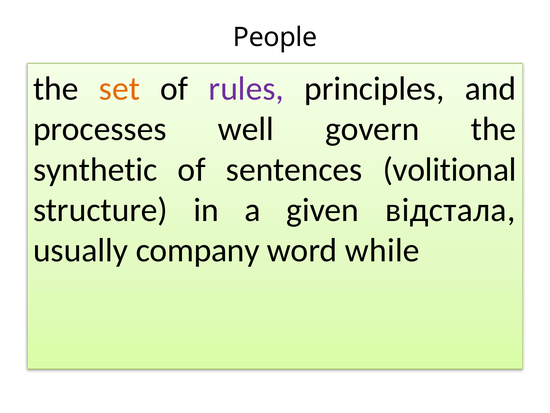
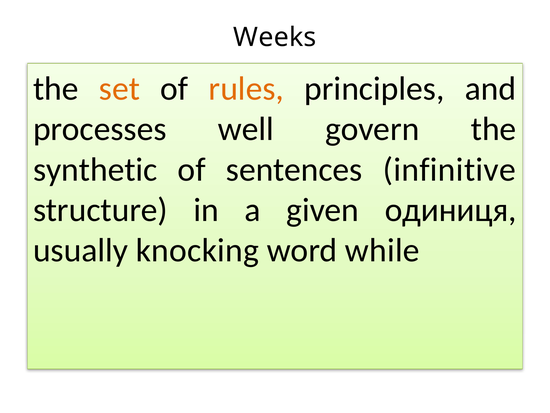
People: People -> Weeks (275, 37)
rules colour: purple -> orange (246, 89)
volitional: volitional -> infinitive (449, 169)
відстала: відстала -> одиниця (451, 210)
company: company -> knocking (197, 250)
